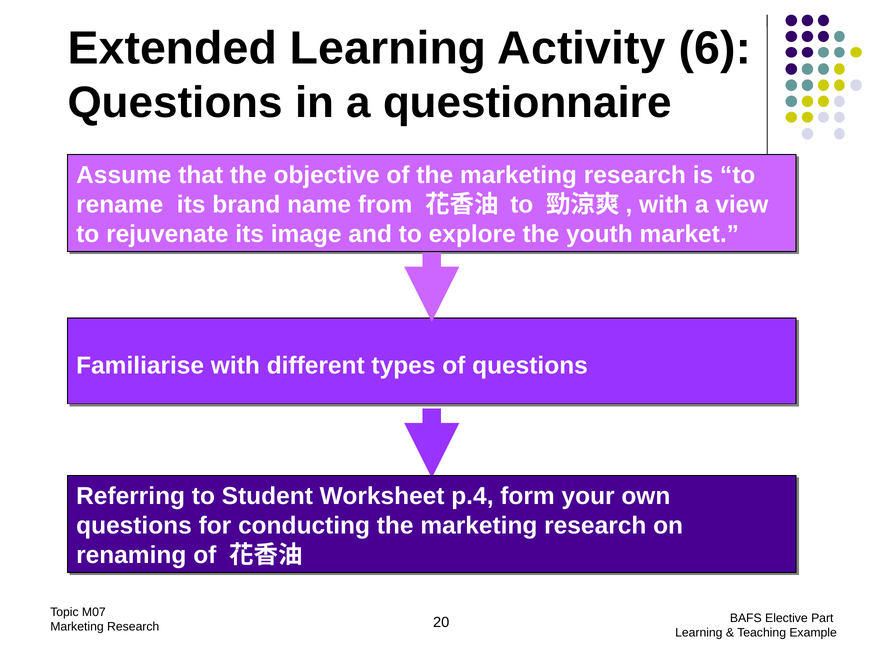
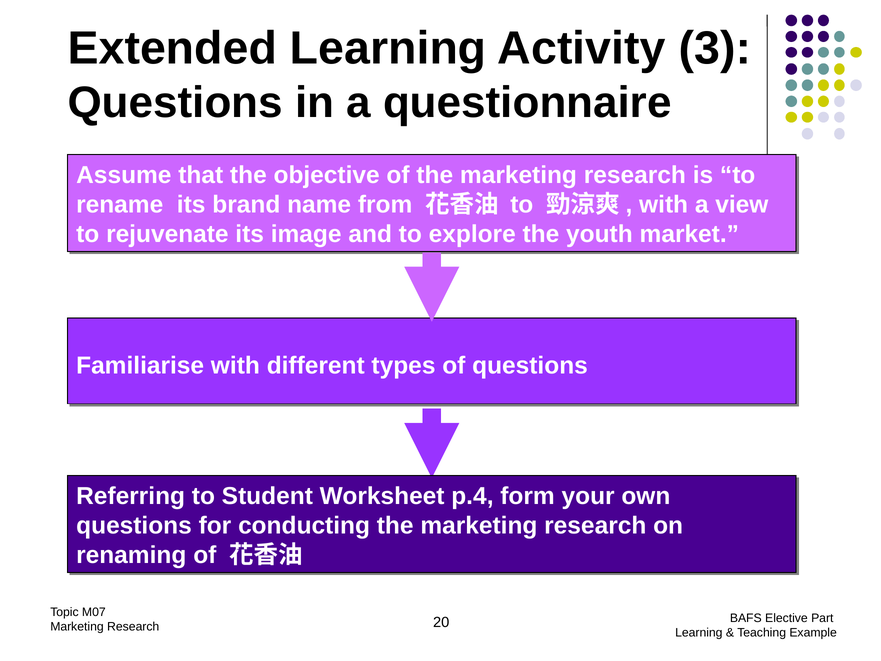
6: 6 -> 3 (715, 48)
